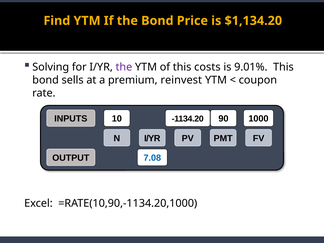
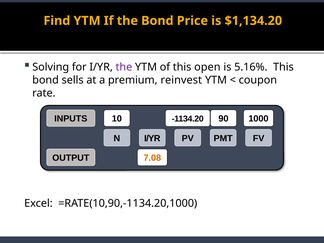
costs: costs -> open (207, 67)
9.01%: 9.01% -> 5.16% (251, 67)
7.08 colour: blue -> orange (152, 158)
